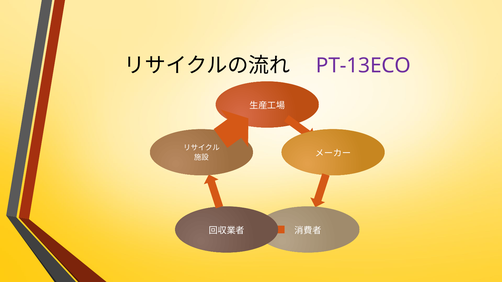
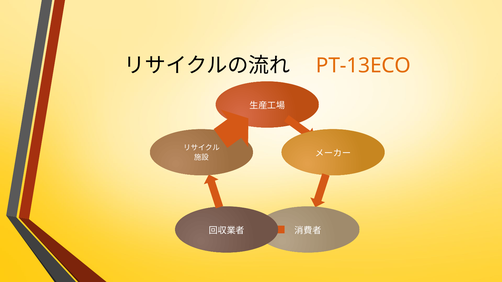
PT-13ECO colour: purple -> orange (363, 66)
